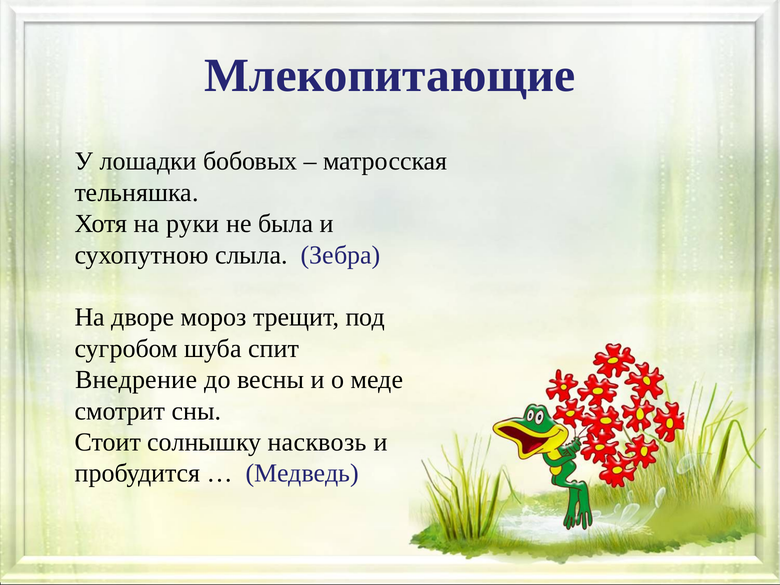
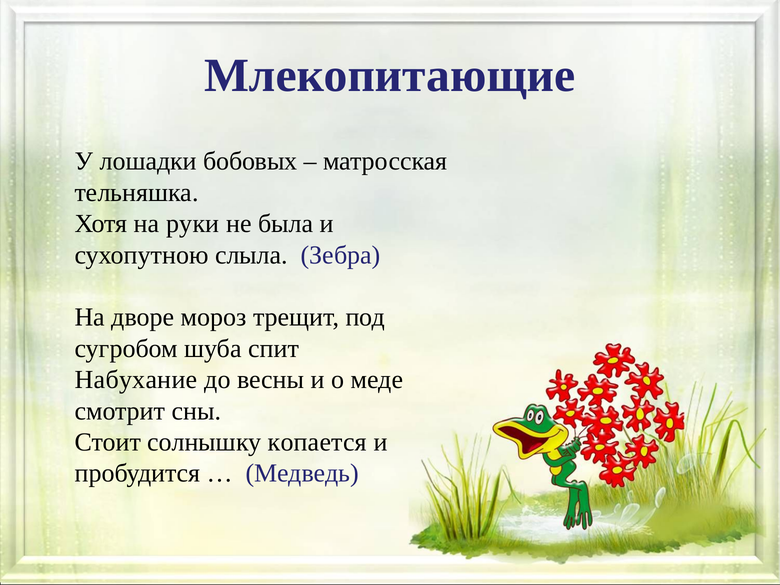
Внедрение: Внедрение -> Набухание (136, 380)
насквозь: насквозь -> копается (317, 442)
